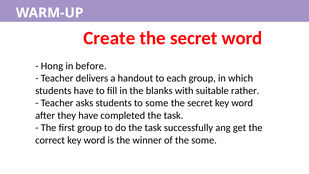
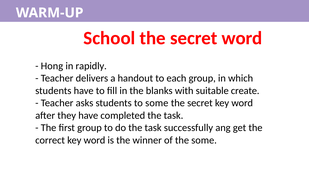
Create: Create -> School (109, 38)
before: before -> rapidly (91, 66)
rather: rather -> create (245, 91)
